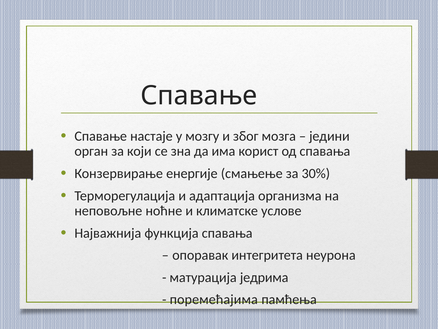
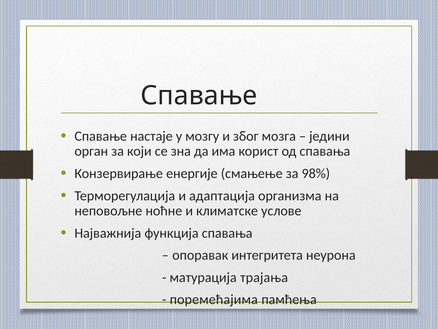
30%: 30% -> 98% (316, 173)
једрима: једрима -> трајања (264, 277)
